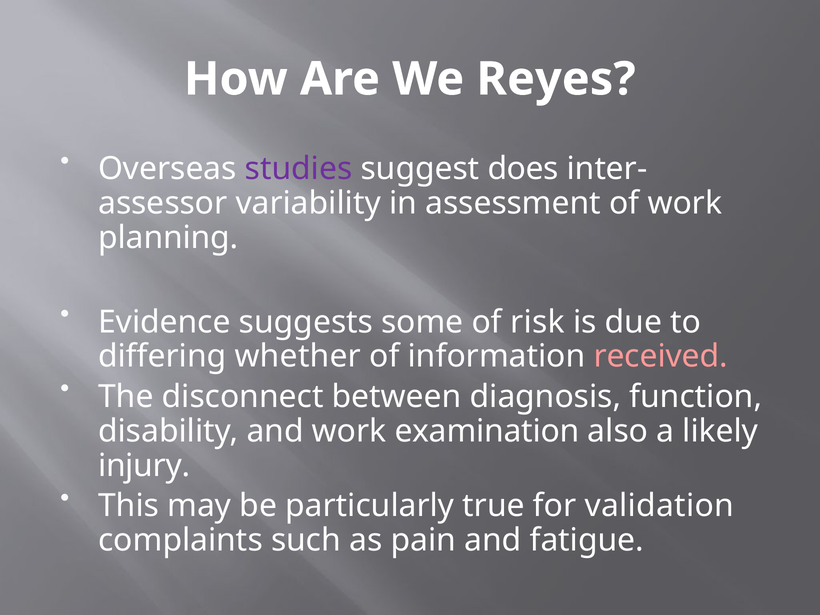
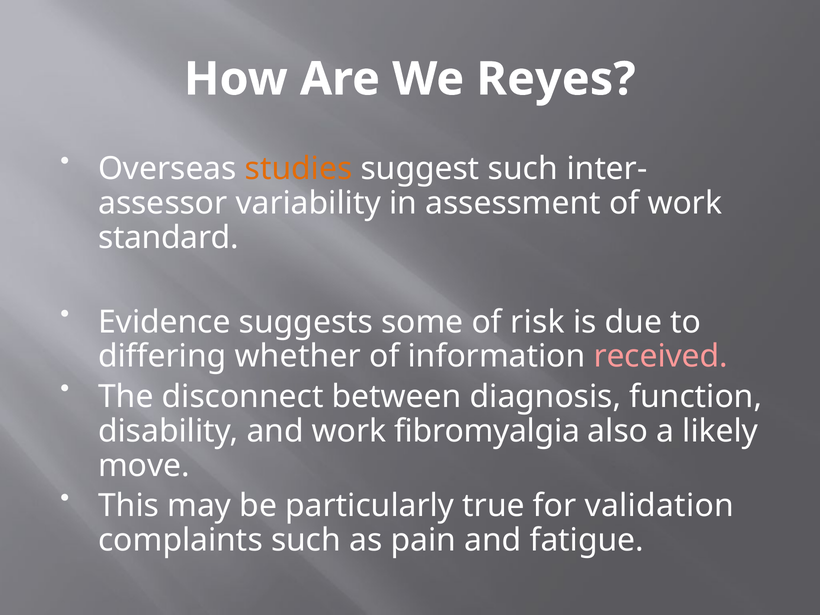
studies colour: purple -> orange (299, 169)
suggest does: does -> such (523, 169)
planning: planning -> standard (168, 238)
examination: examination -> fibromyalgia (487, 431)
injury: injury -> move (144, 466)
